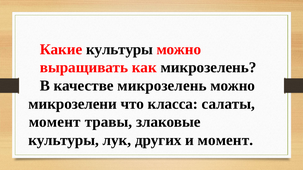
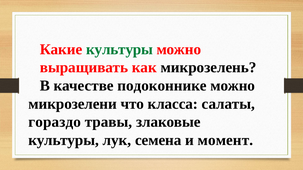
культуры colour: black -> green (120, 49)
качестве микрозелень: микрозелень -> подоконнике (162, 86)
момент: момент -> гораздо (55, 122)
других: других -> семена (158, 140)
